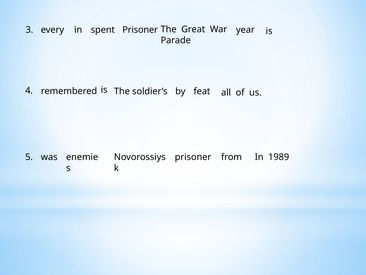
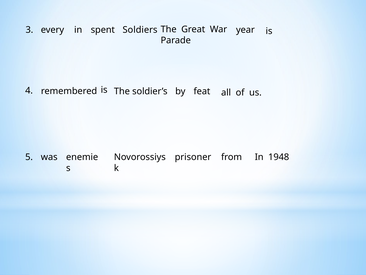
spent Prisoner: Prisoner -> Soldiers (140, 30)
1989: 1989 -> 1948 (279, 157)
